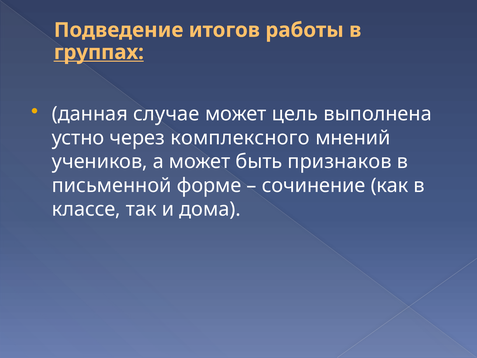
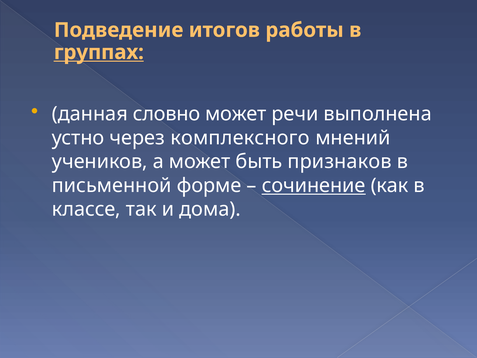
случае: случае -> словно (167, 114)
цель: цель -> речи (295, 114)
сочинение underline: none -> present (314, 185)
